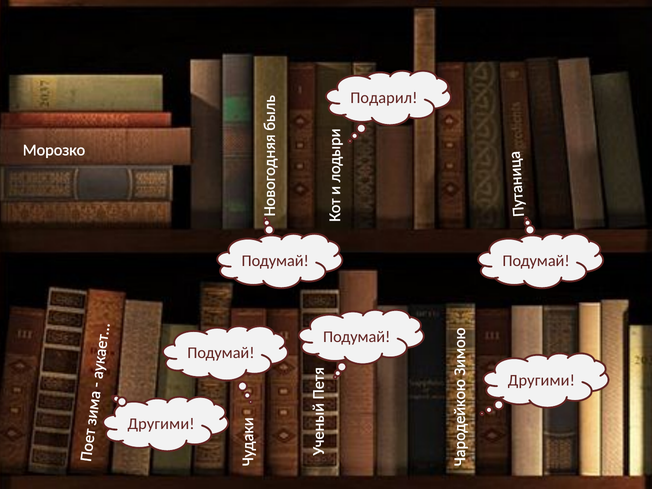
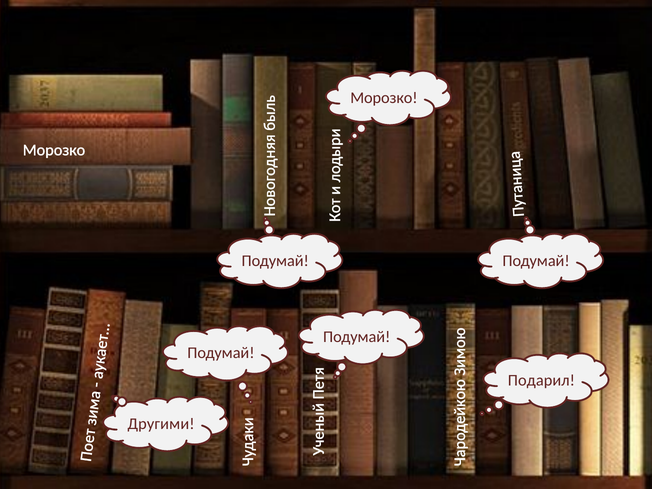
Подарил: Подарил -> Морозко (384, 98)
Другими: Другими -> Подарил (541, 380)
